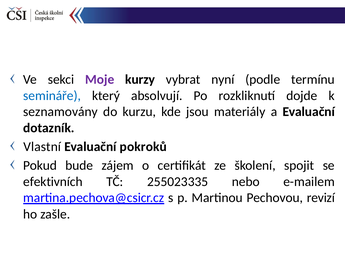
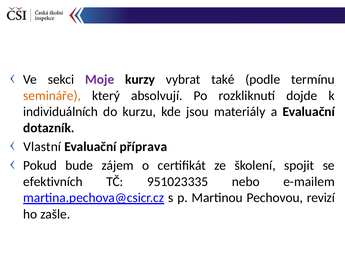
nyní: nyní -> také (223, 79)
semináře colour: blue -> orange (52, 96)
seznamovány: seznamovány -> individuálních (61, 112)
pokroků: pokroků -> příprava (143, 147)
255023335: 255023335 -> 951023335 (178, 181)
